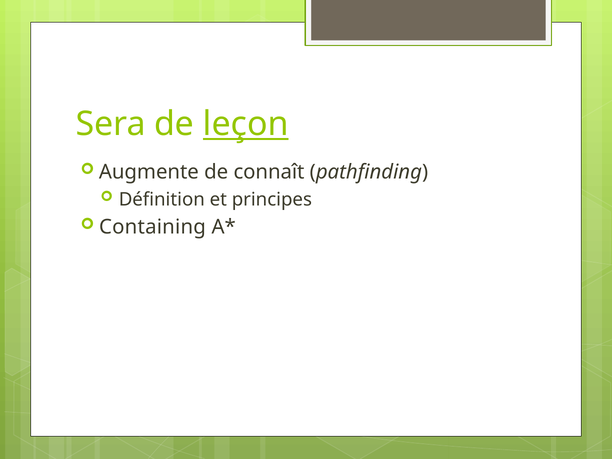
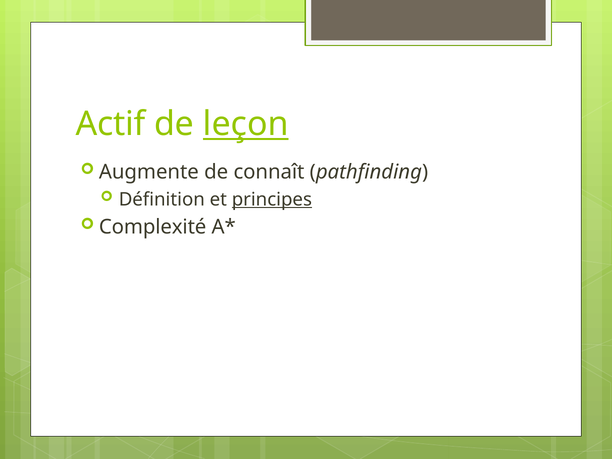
Sera: Sera -> Actif (111, 124)
principes underline: none -> present (272, 199)
Containing: Containing -> Complexité (153, 227)
